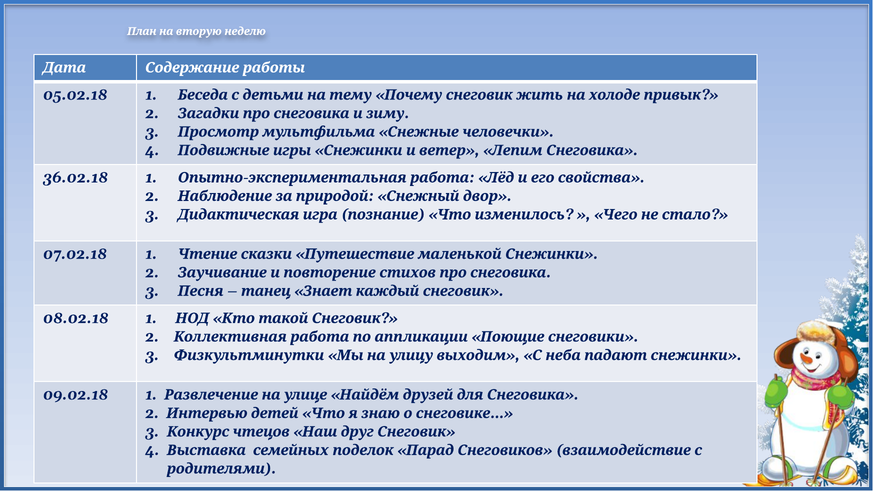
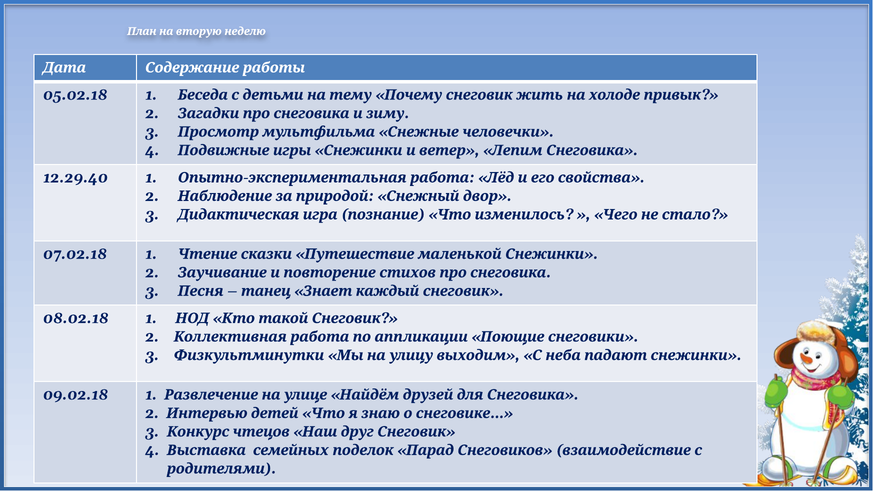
36.02.18: 36.02.18 -> 12.29.40 (75, 178)
